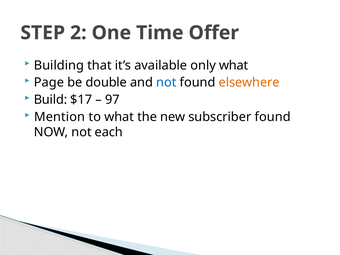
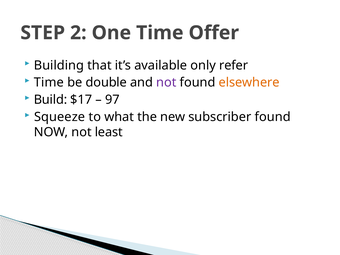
only what: what -> refer (234, 65)
Page: Page -> Time (49, 83)
not colour: blue -> purple (166, 83)
Mention: Mention -> Squeeze (60, 117)
each: each -> least (109, 132)
